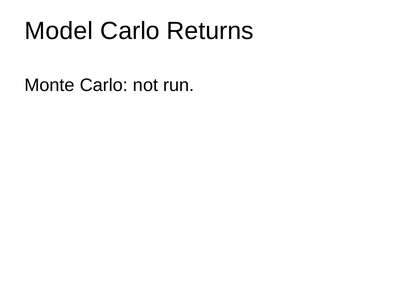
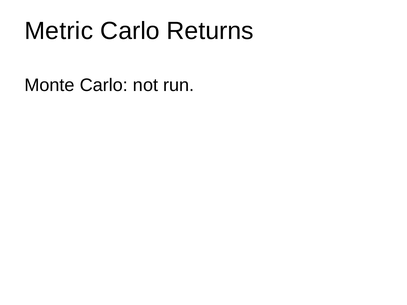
Model: Model -> Metric (59, 31)
